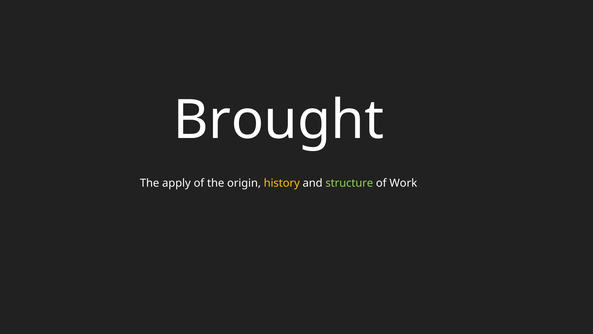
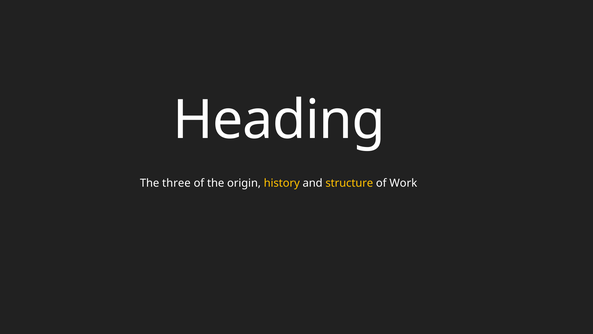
Brought: Brought -> Heading (279, 120)
apply: apply -> three (176, 183)
structure colour: light green -> yellow (349, 183)
